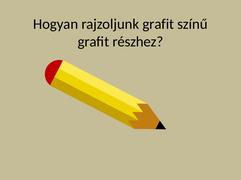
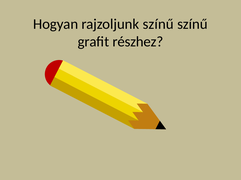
rajzoljunk grafit: grafit -> színű (158, 24)
